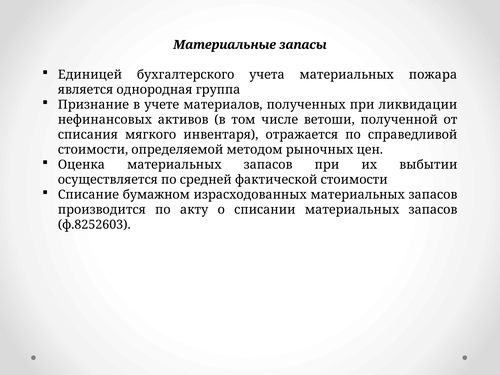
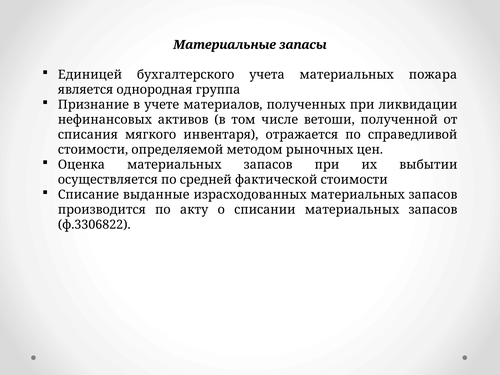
бумажном: бумажном -> выданные (156, 195)
ф.8252603: ф.8252603 -> ф.3306822 (94, 225)
